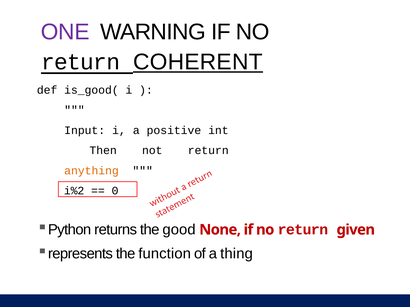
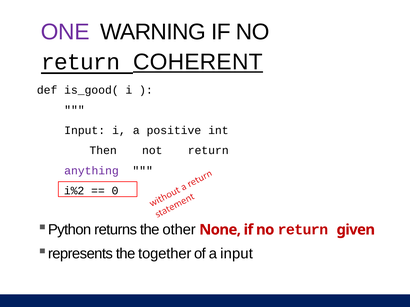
anything colour: orange -> purple (92, 171)
good: good -> other (179, 230)
function: function -> together (165, 254)
a thing: thing -> input (237, 254)
